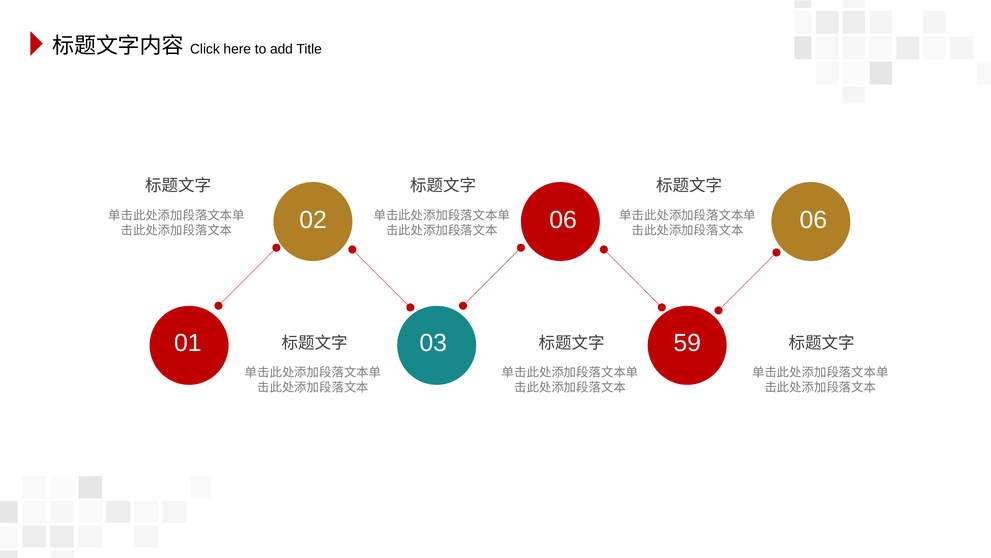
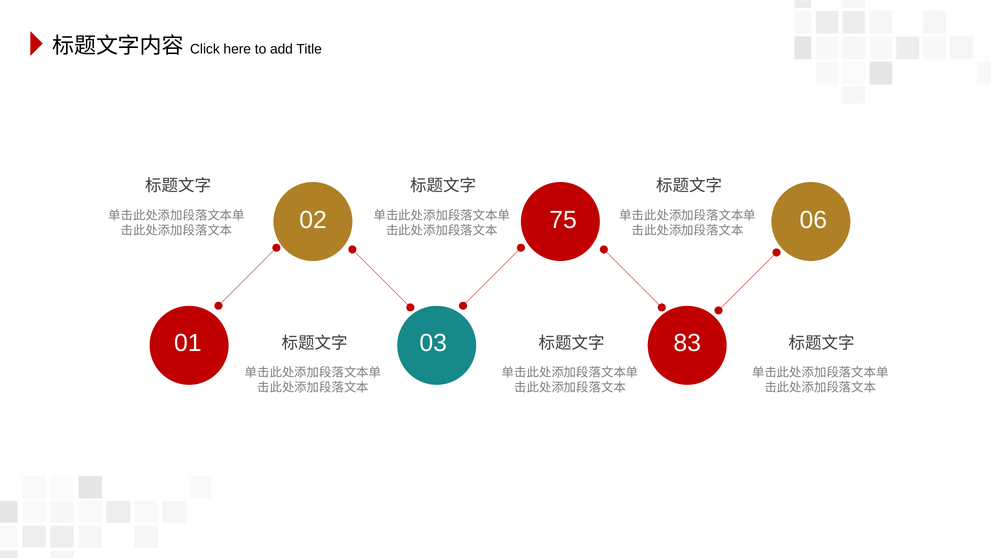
02 06: 06 -> 75 (563, 220)
59: 59 -> 83 (687, 343)
